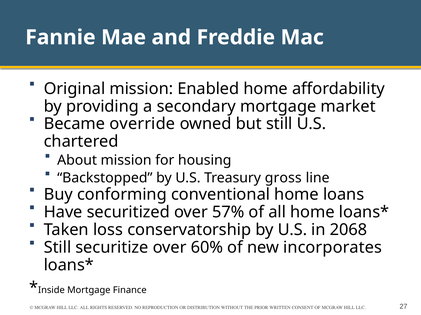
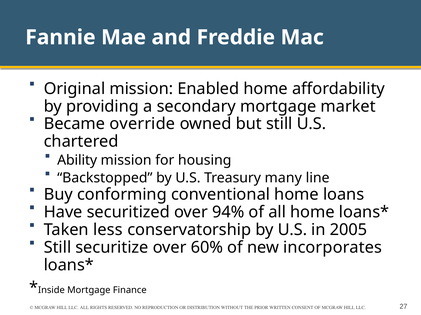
About: About -> Ability (77, 161)
gross: gross -> many (283, 178)
57%: 57% -> 94% (228, 213)
loss: loss -> less (108, 230)
2068: 2068 -> 2005 (349, 230)
